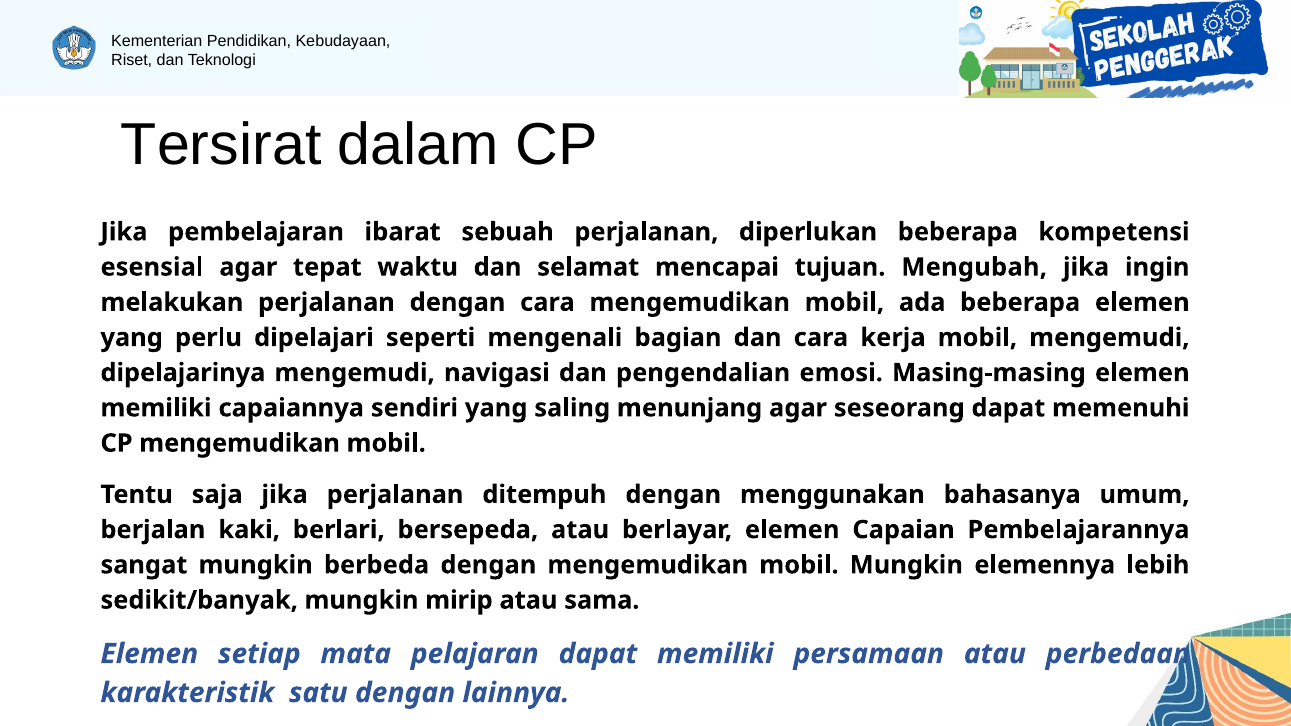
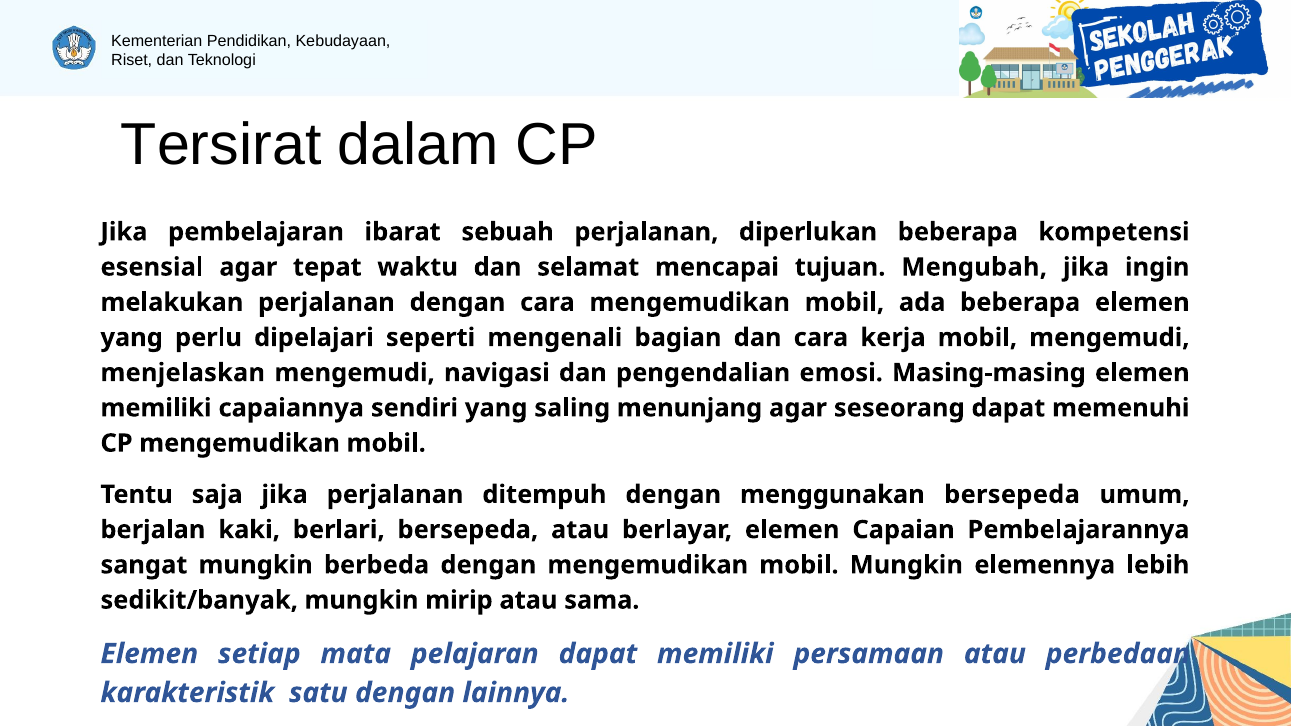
dipelajarinya: dipelajarinya -> menjelaskan (183, 373)
menggunakan bahasanya: bahasanya -> bersepeda (1012, 495)
